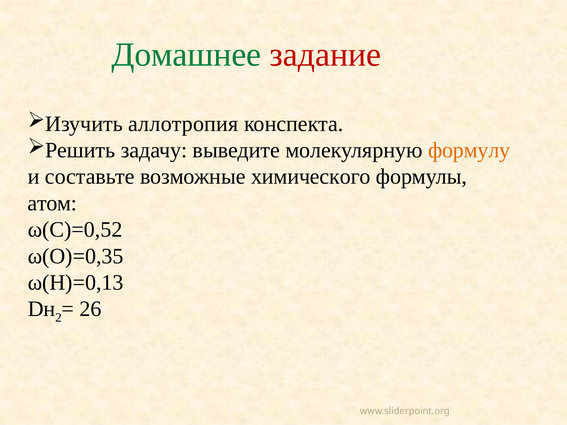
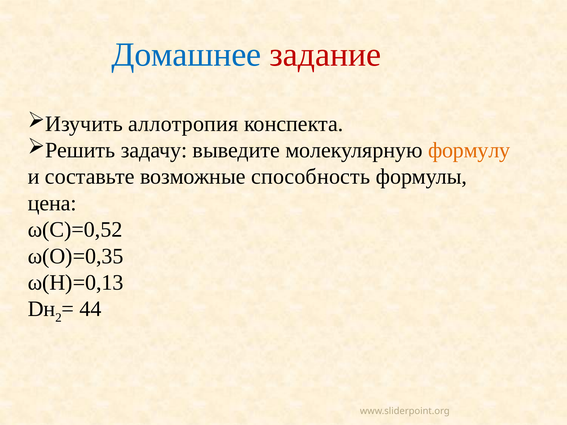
Домашнее colour: green -> blue (186, 55)
химического: химического -> способность (311, 177)
атом: атом -> цена (52, 203)
26: 26 -> 44 (91, 309)
